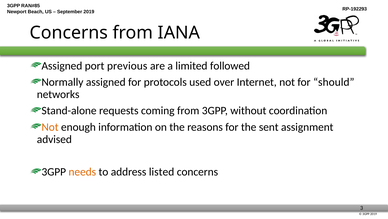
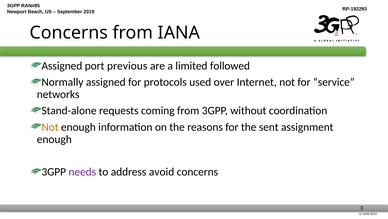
should: should -> service (334, 82)
advised: advised -> enough (54, 139)
needs colour: orange -> purple (82, 171)
listed: listed -> avoid (162, 171)
